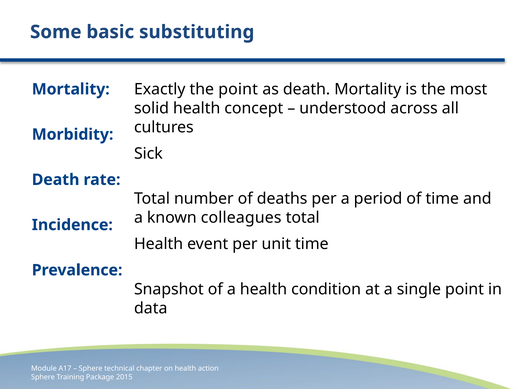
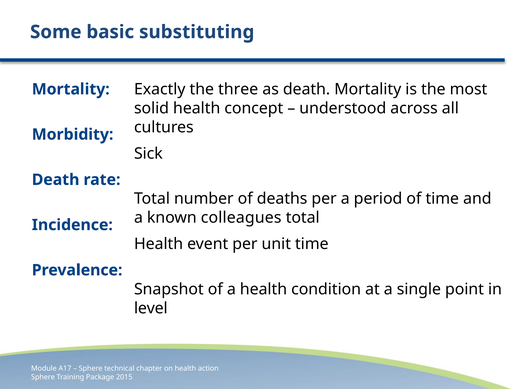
the point: point -> three (238, 89)
data: data -> level (151, 308)
